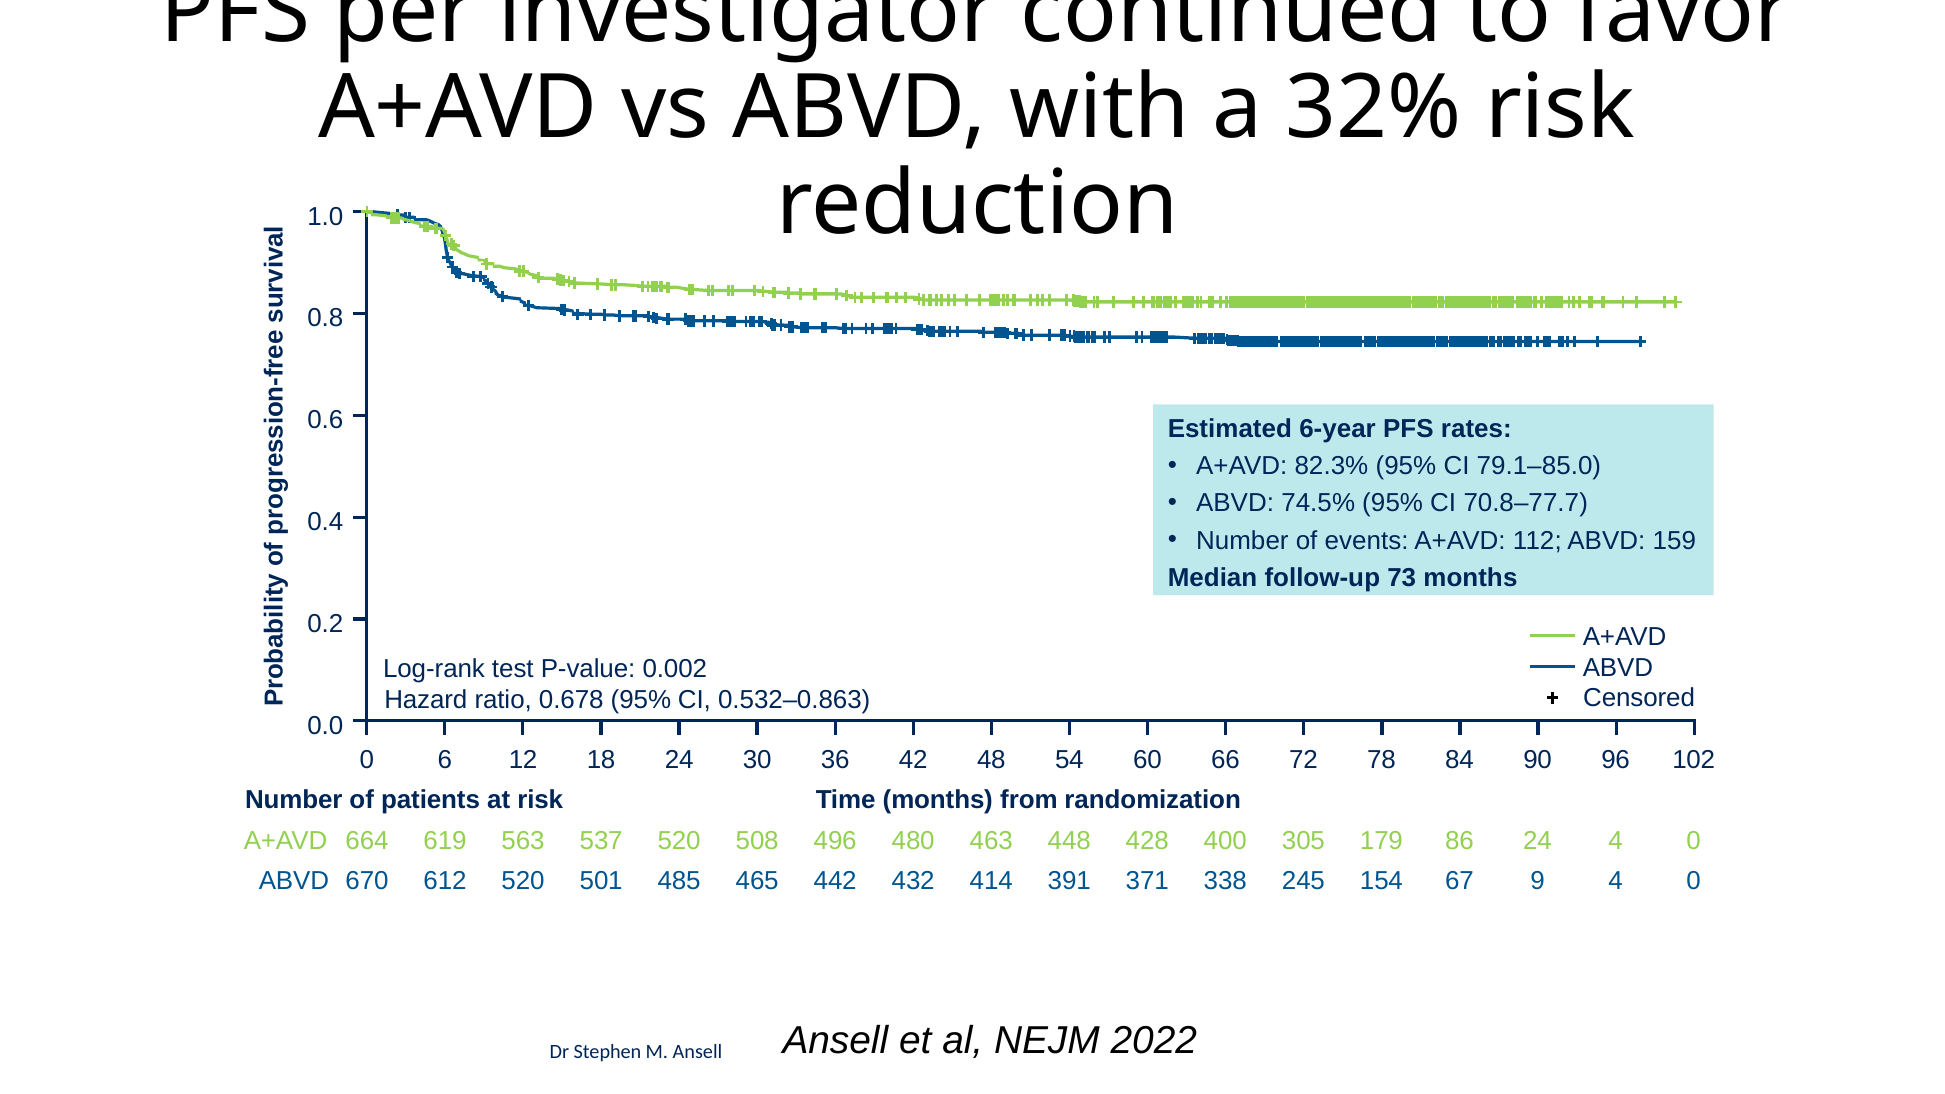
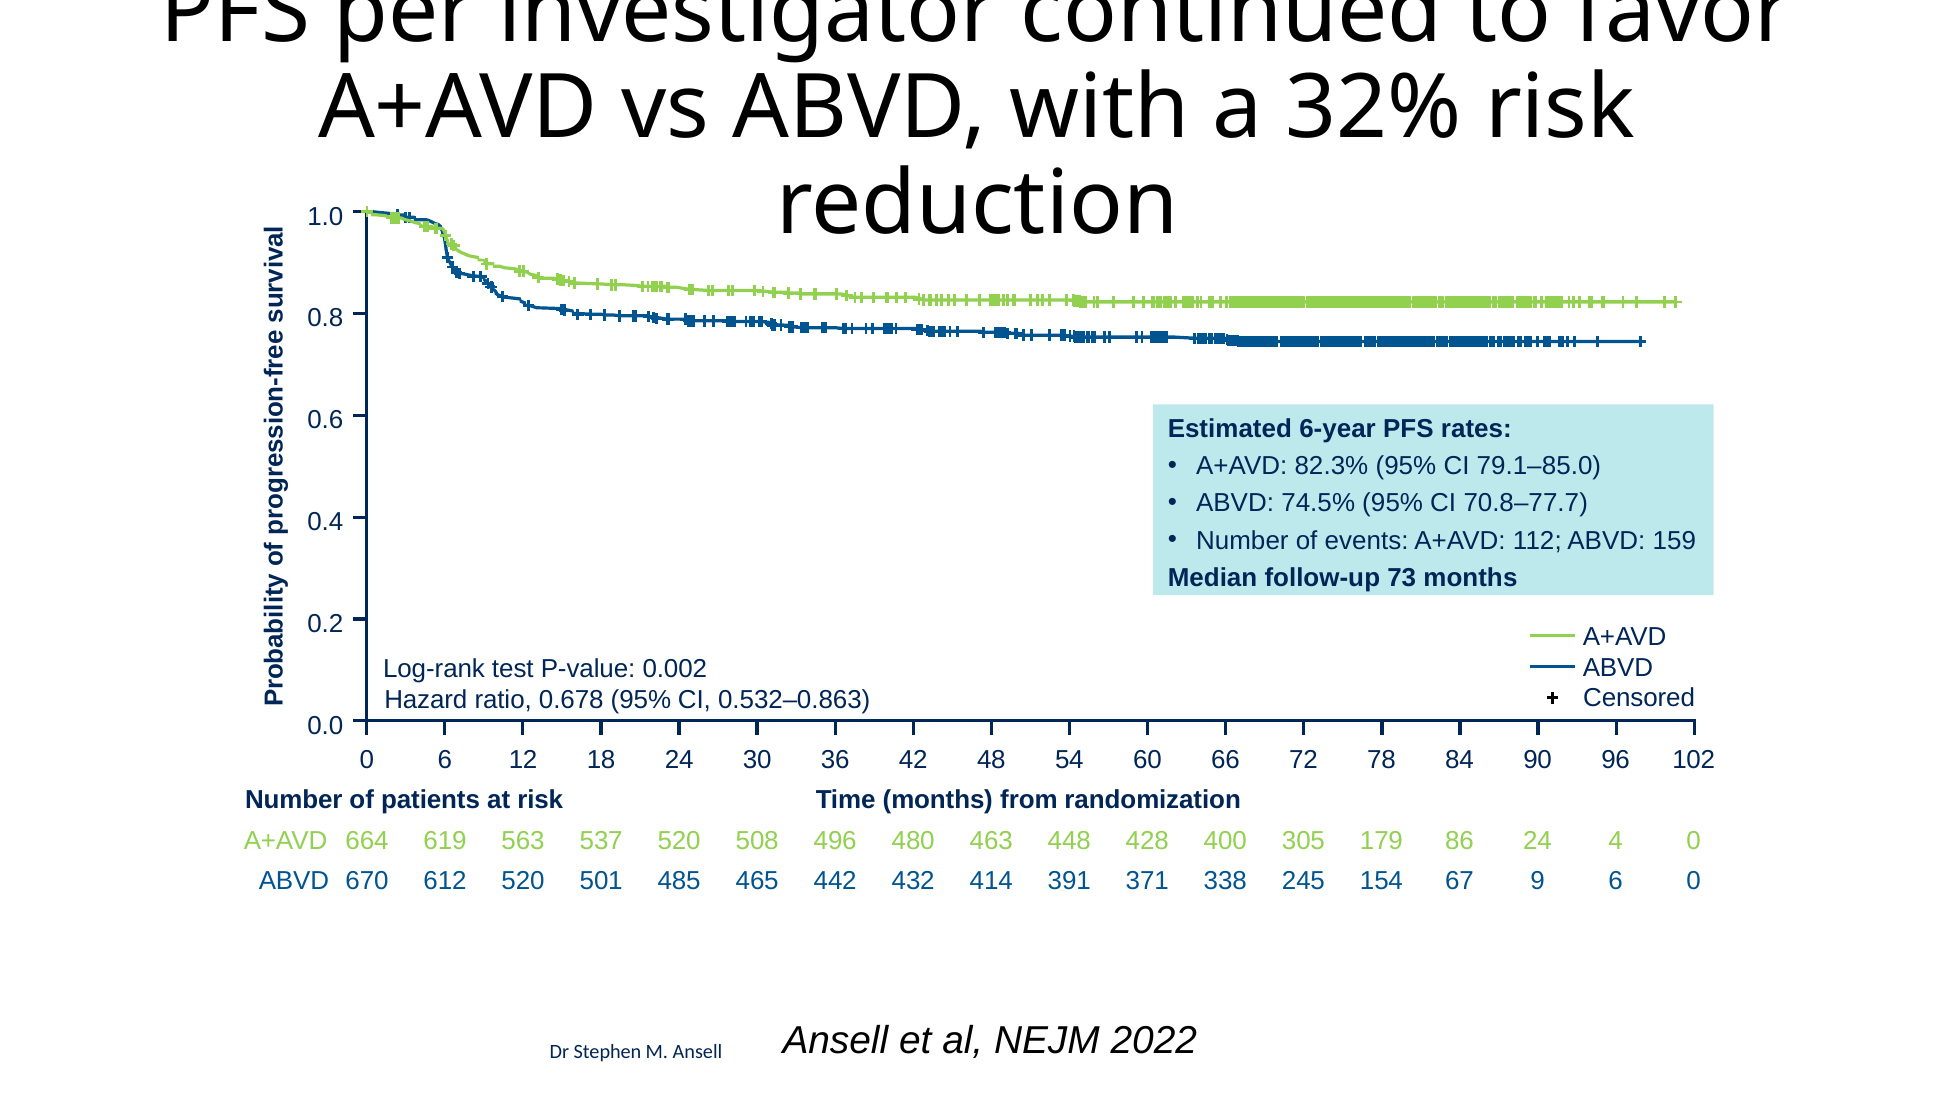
9 4: 4 -> 6 (1616, 881)
